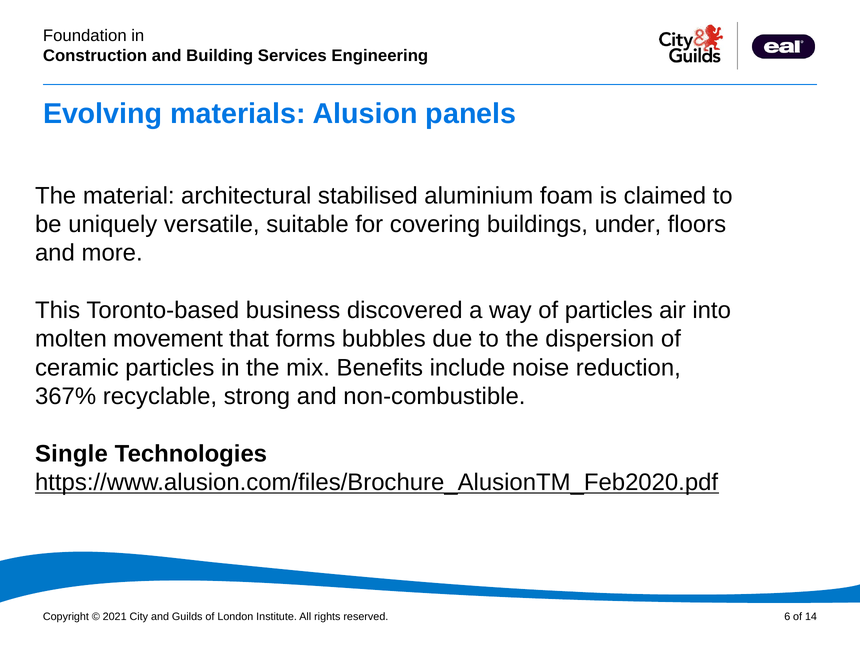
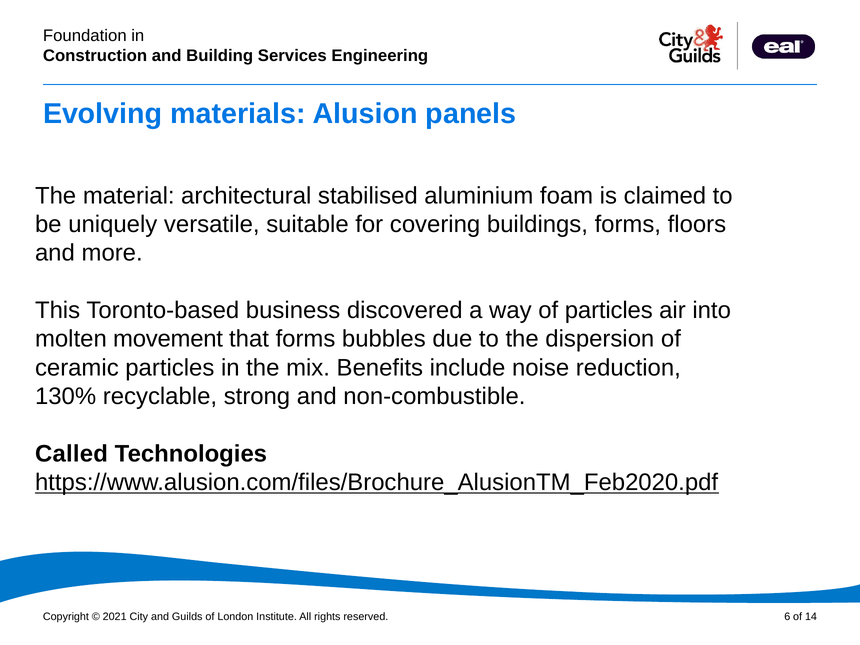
buildings under: under -> forms (628, 224)
367%: 367% -> 130% (66, 396)
Single: Single -> Called (71, 454)
